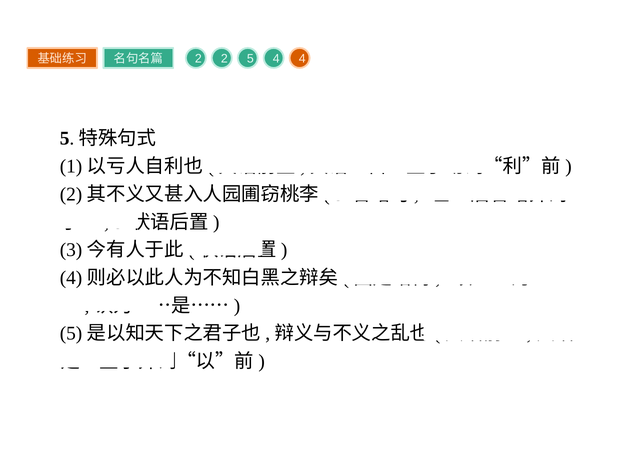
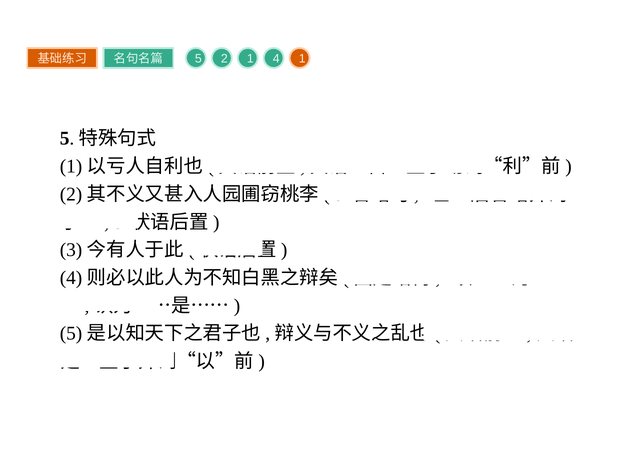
2: 2 -> 5 (198, 59)
2 5: 5 -> 1 (250, 59)
4 4: 4 -> 1 (302, 59)
